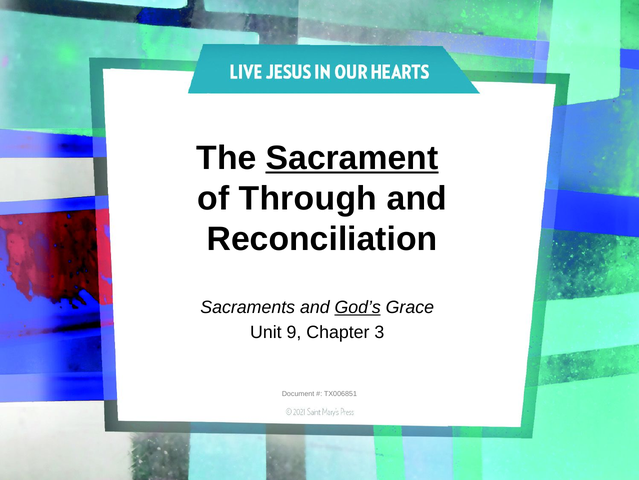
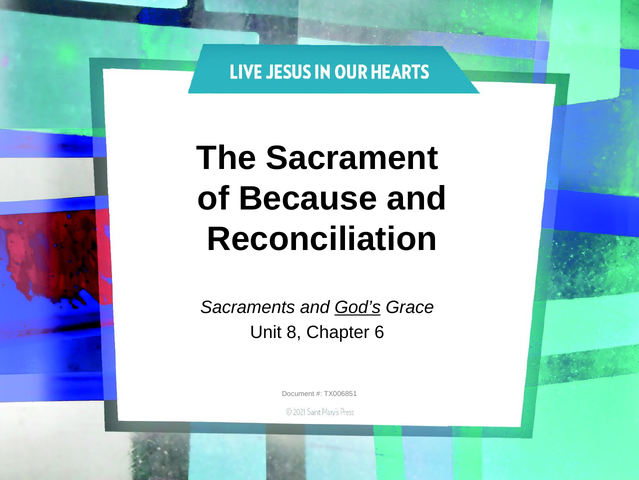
Sacrament underline: present -> none (352, 158)
Through: Through -> Because (308, 198)
9: 9 -> 8 (294, 332)
3: 3 -> 6 (379, 332)
